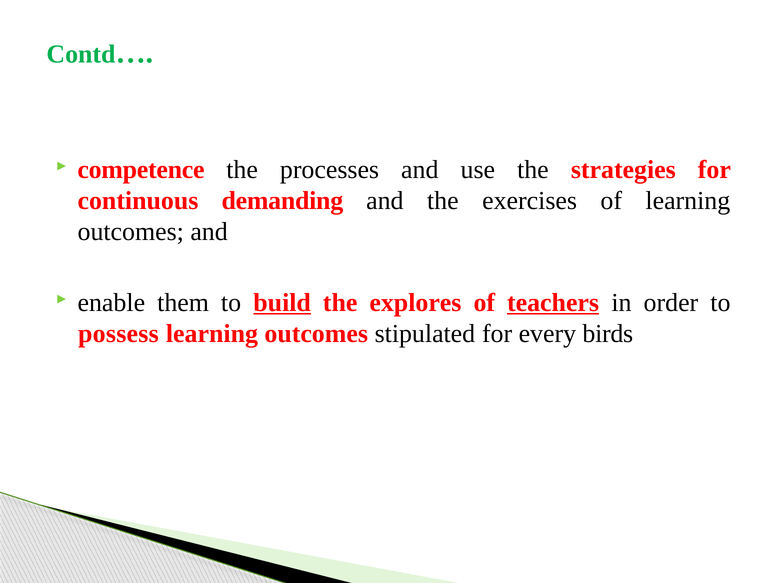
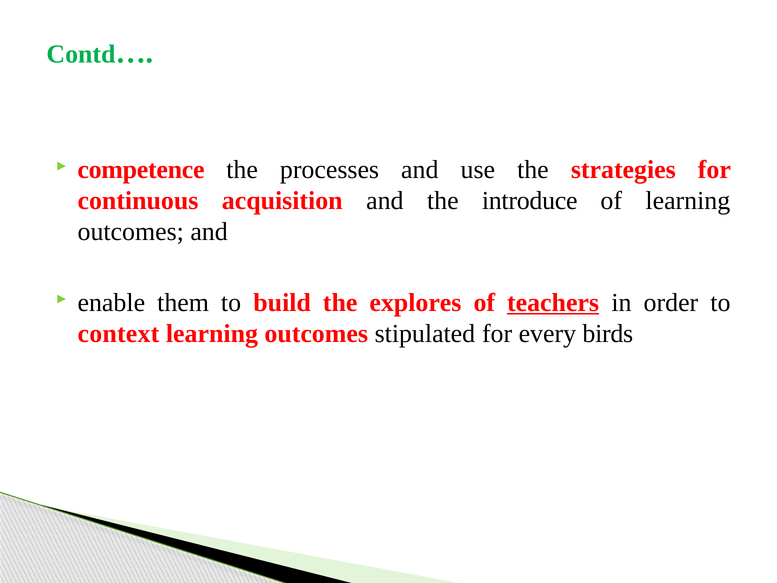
demanding: demanding -> acquisition (282, 201)
exercises: exercises -> introduce (530, 201)
build underline: present -> none (282, 303)
possess: possess -> context (118, 334)
